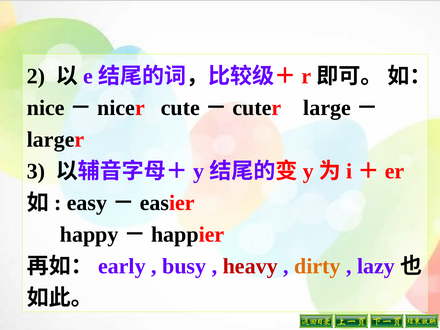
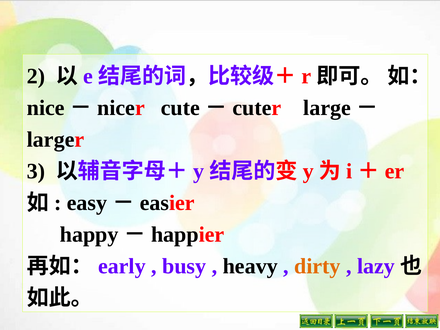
heavy colour: red -> black (250, 266)
